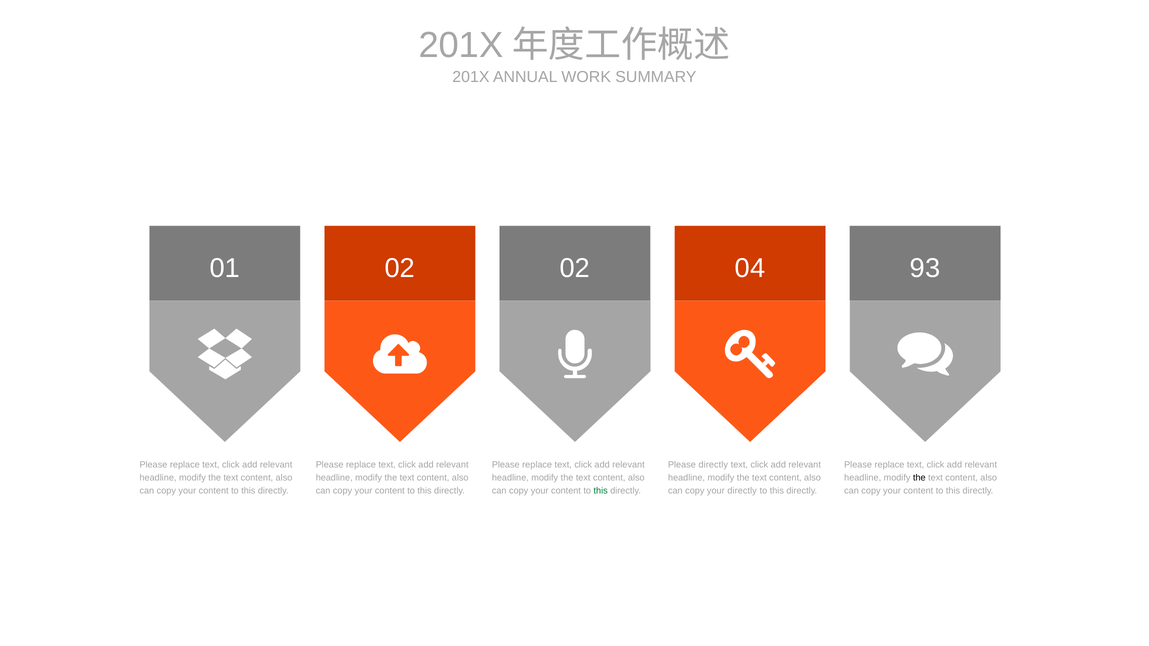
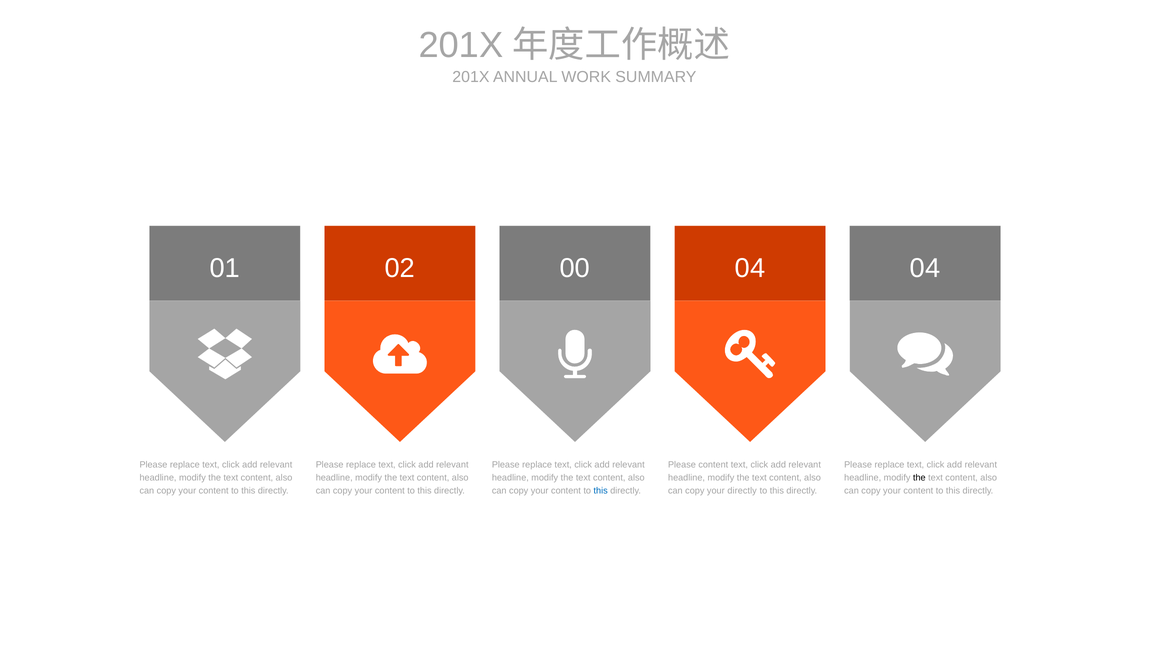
02 02: 02 -> 00 (575, 269)
04 93: 93 -> 04 (925, 269)
Please directly: directly -> content (713, 465)
this colour: green -> blue (601, 491)
